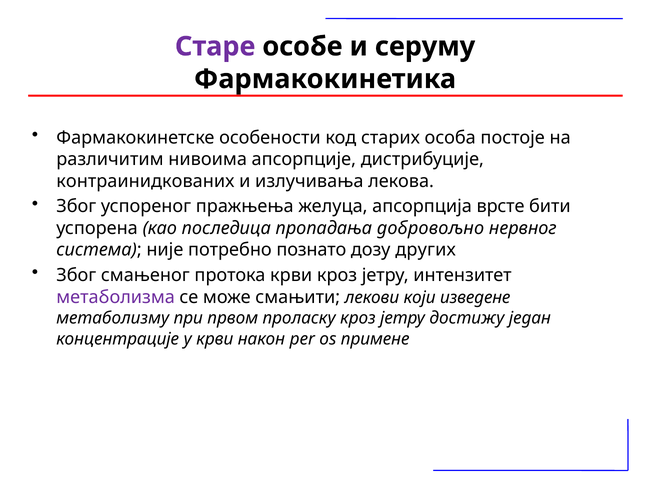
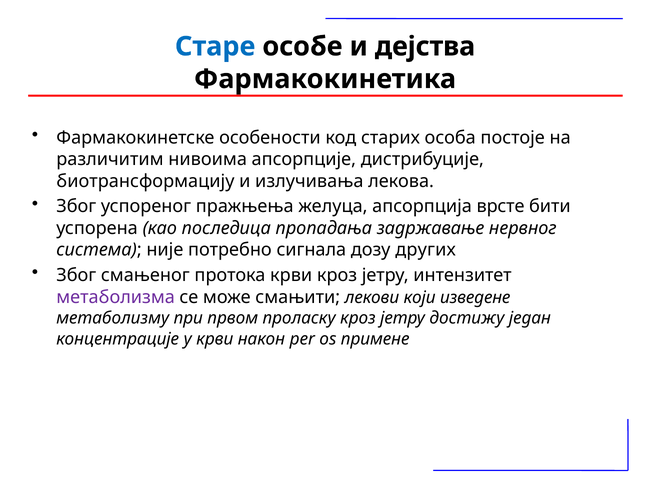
Старе colour: purple -> blue (215, 46)
серуму: серуму -> дејства (425, 46)
контраинидкованих: контраинидкованих -> биотрансформацију (145, 181)
добровољно: добровољно -> задржавање (431, 228)
познато: познато -> сигнала (311, 250)
